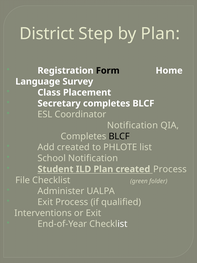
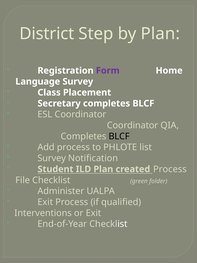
Form colour: black -> purple (108, 70)
Notification: Notification -> Coordinator (133, 125)
Add created: created -> process (73, 147)
School: School -> Survey (52, 158)
